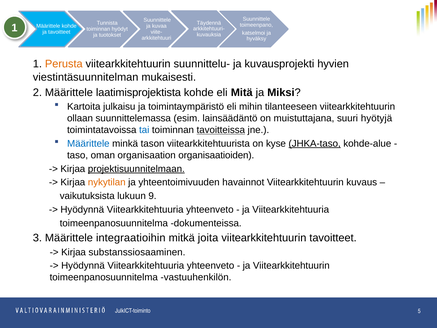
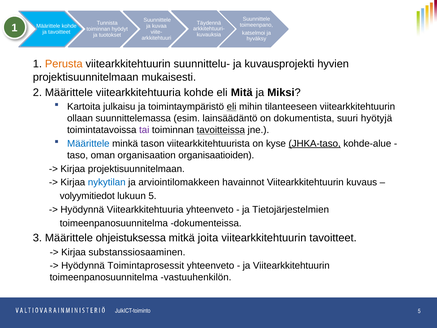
viestintäsuunnitelman: viestintäsuunnitelman -> projektisuunnitelmaan (86, 77)
Määrittele laatimisprojektista: laatimisprojektista -> viitearkkitehtuuria (138, 92)
eli underline: none -> present (232, 107)
muistuttajana: muistuttajana -> dokumentista (304, 118)
tai colour: blue -> purple (144, 130)
projektisuunnitelmaan underline: present -> none (136, 169)
nykytilan colour: orange -> blue (107, 182)
yhteentoimivuuden: yhteentoimivuuden -> arviointilomakkeen (179, 182)
vaikutuksista: vaikutuksista -> volyymitiedot (87, 196)
lukuun 9: 9 -> 5 (152, 196)
ja Viitearkkitehtuuria: Viitearkkitehtuuria -> Tietojärjestelmien (291, 209)
integraatioihin: integraatioihin -> ohjeistuksessa (131, 238)
Viitearkkitehtuuria: Viitearkkitehtuuria -> Toimintaprosessit (146, 266)
